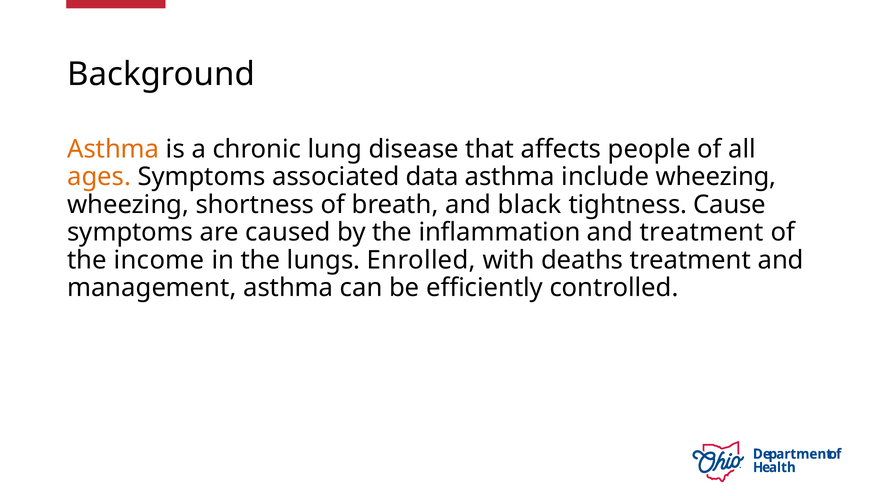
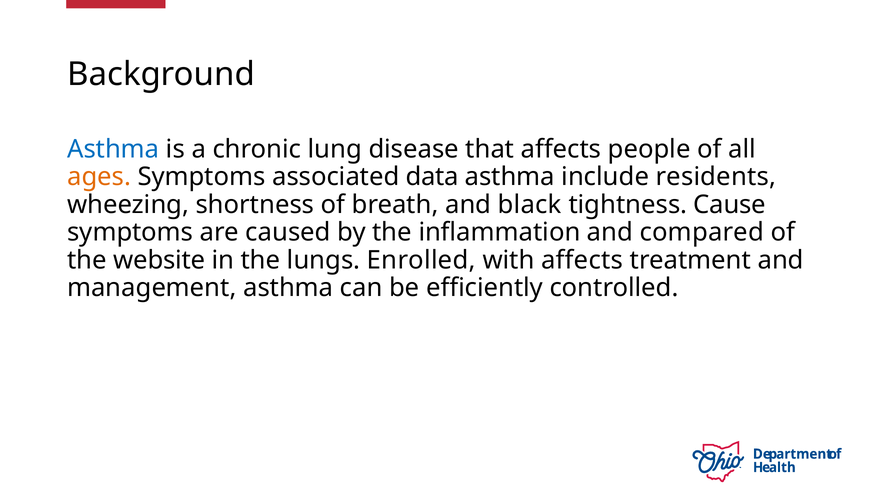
Asthma colour: orange -> blue (113, 149)
include wheezing: wheezing -> residents (716, 177)
and treatment: treatment -> compared (702, 232)
income: income -> website (159, 260)
with deaths: deaths -> affects (582, 260)
